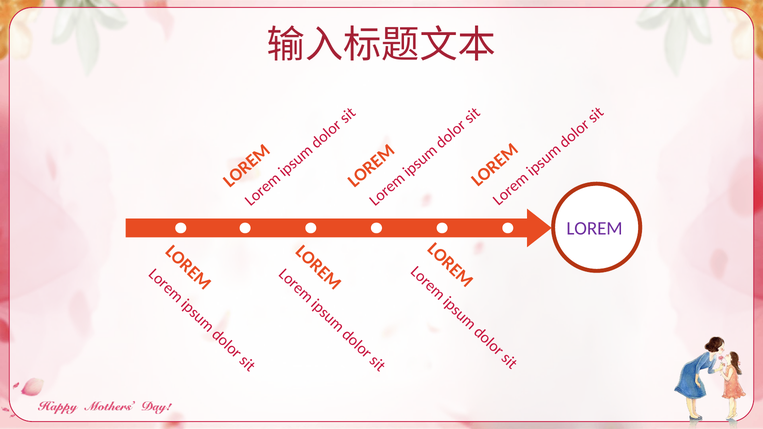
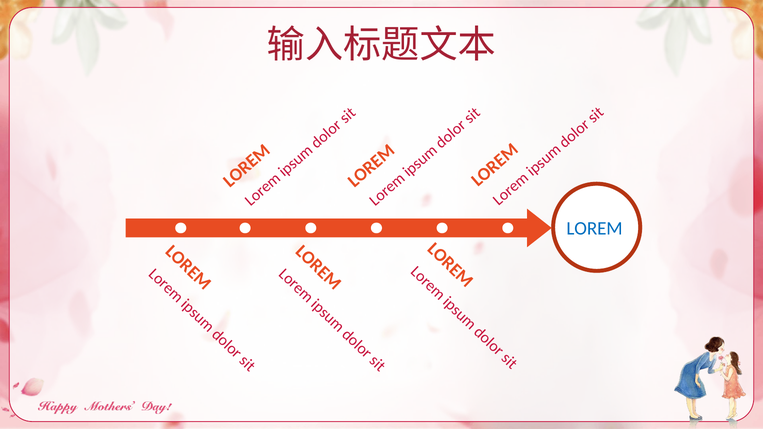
LOREM colour: purple -> blue (595, 229)
